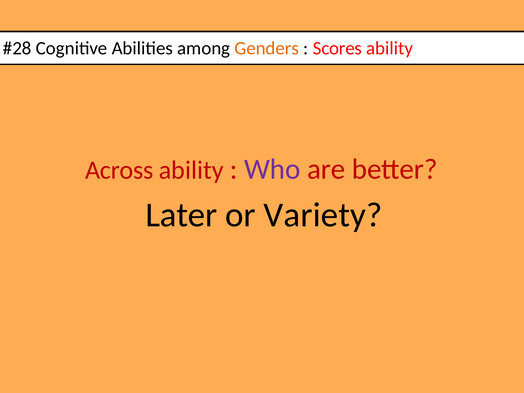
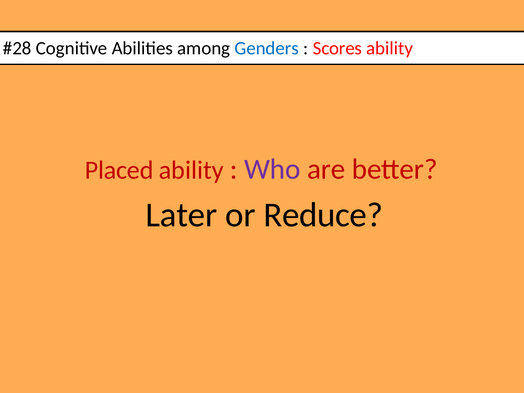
Genders colour: orange -> blue (267, 48)
Across: Across -> Placed (119, 170)
Variety: Variety -> Reduce (323, 215)
